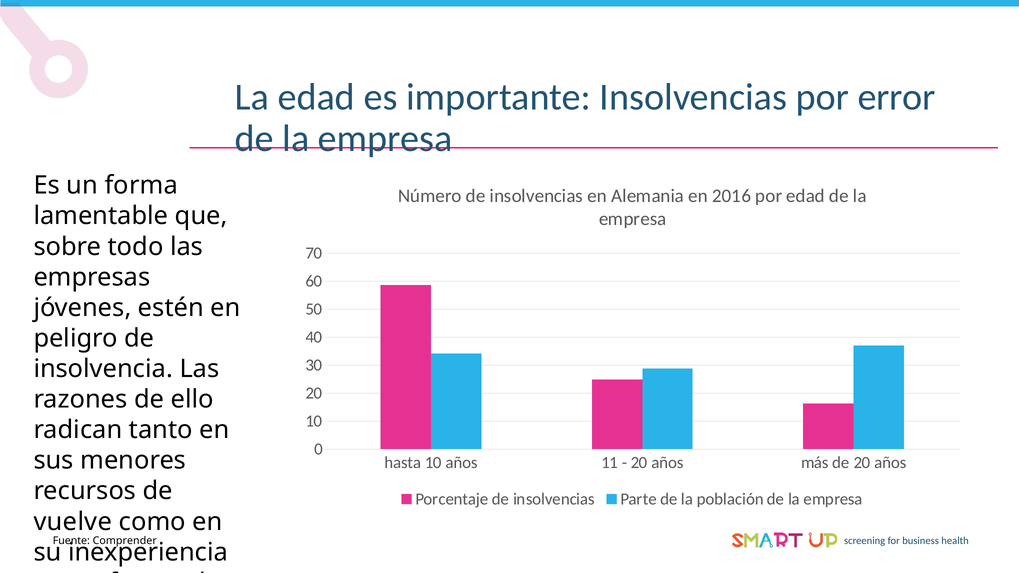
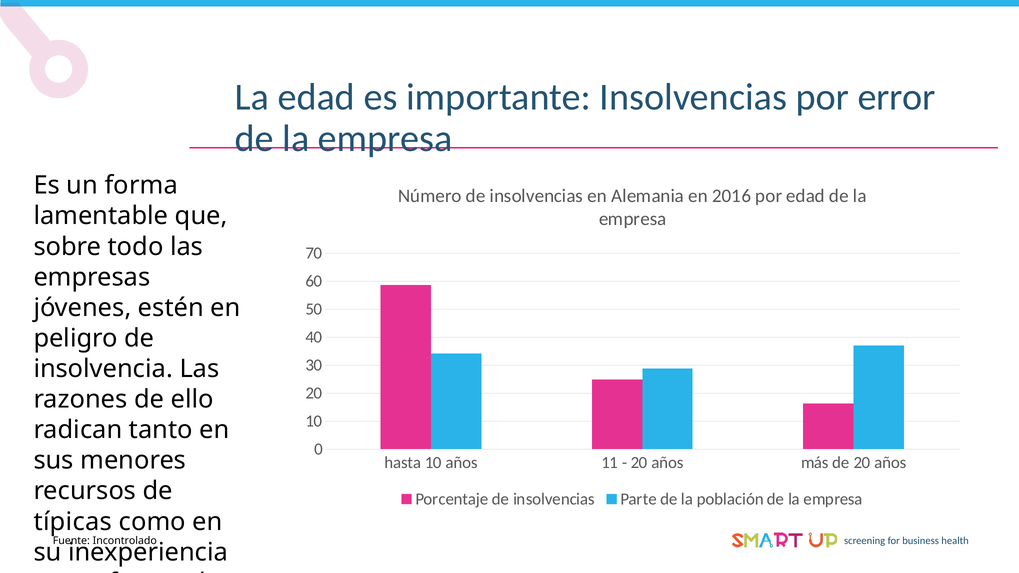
vuelve: vuelve -> típicas (73, 522)
Comprender: Comprender -> Incontrolado (125, 541)
